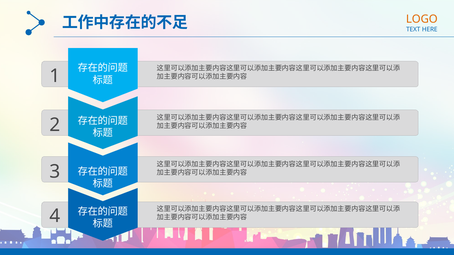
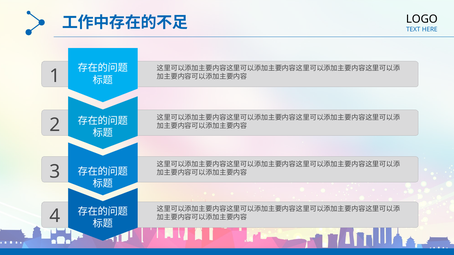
LOGO colour: orange -> black (422, 19)
